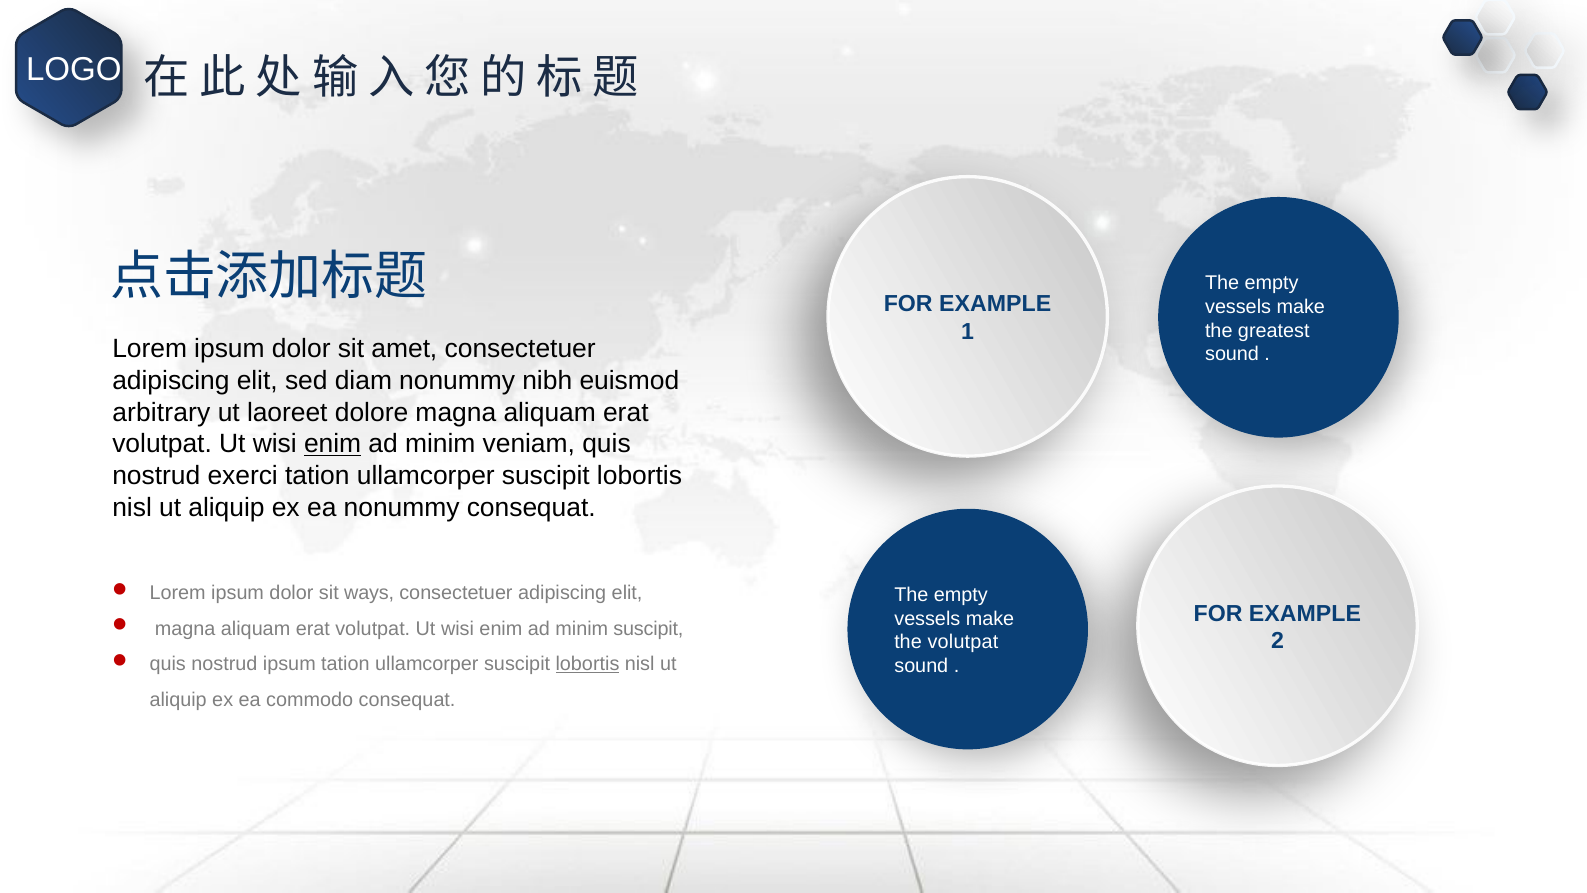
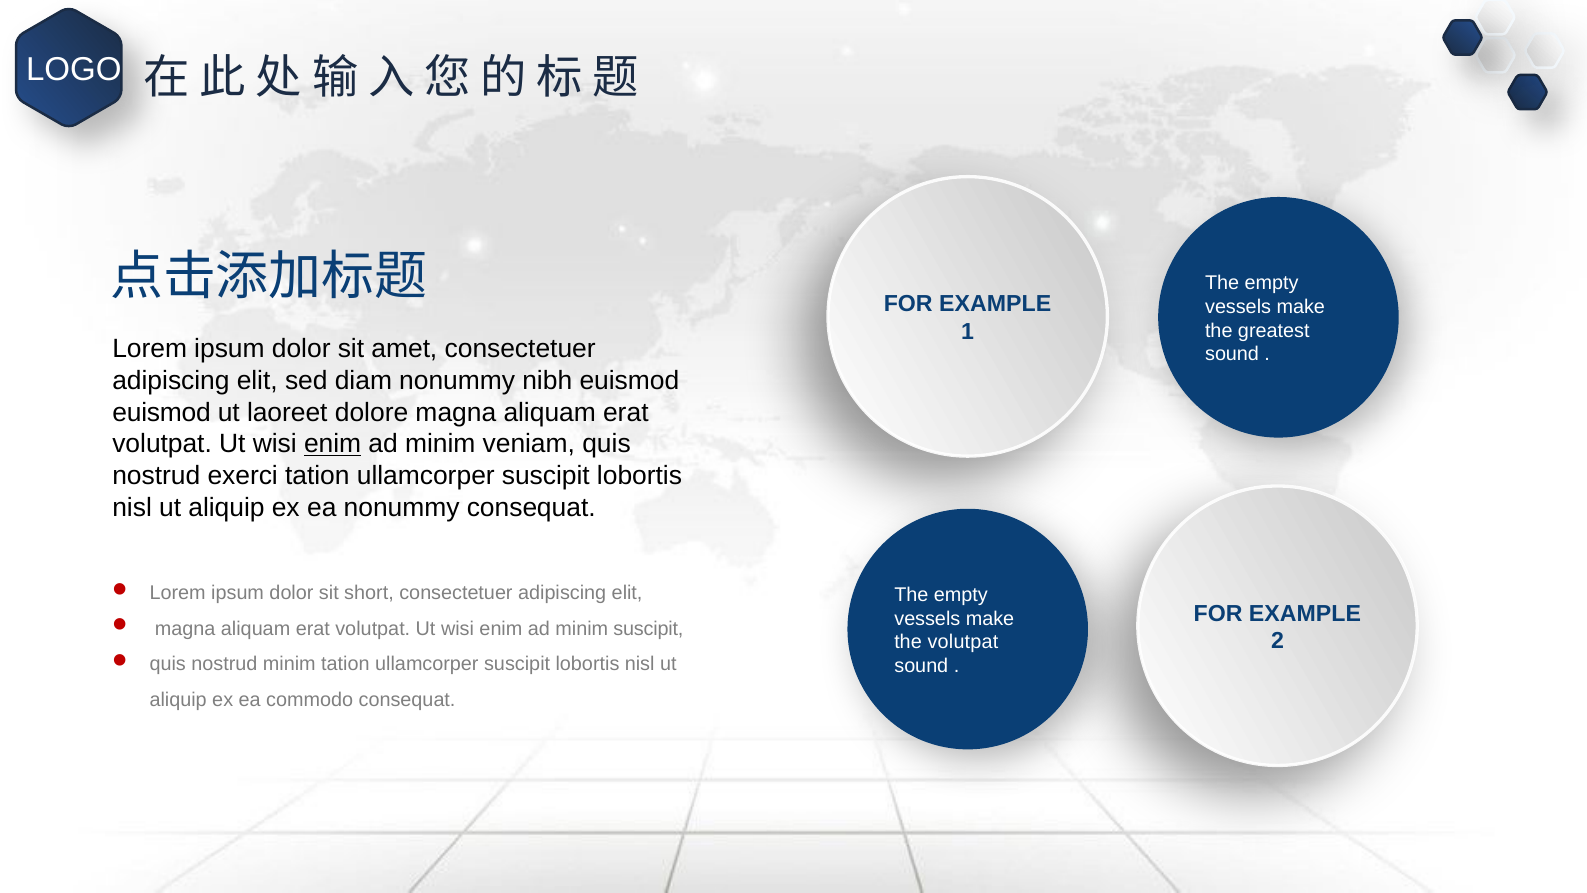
arbitrary: arbitrary -> euismod (162, 412)
ways: ways -> short (369, 593)
nostrud ipsum: ipsum -> minim (289, 664)
lobortis underline: present -> none (587, 664)
